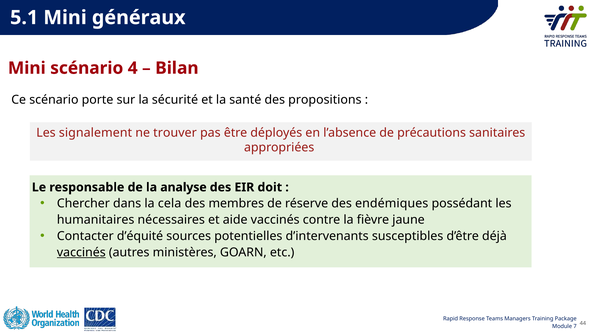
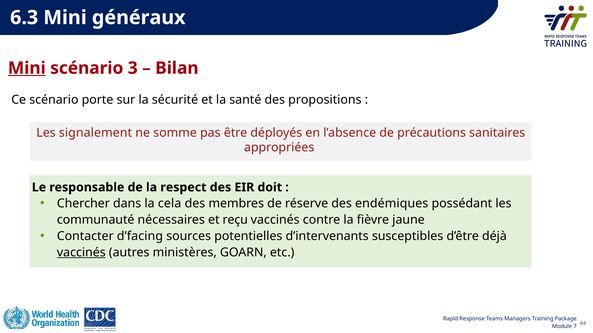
5.1: 5.1 -> 6.3 (24, 18)
Mini underline: none -> present (27, 68)
4: 4 -> 3 (133, 68)
trouver: trouver -> somme (175, 133)
analyse: analyse -> respect (183, 188)
humanitaires: humanitaires -> communauté (96, 220)
aide: aide -> reçu (235, 220)
d’équité: d’équité -> d’facing (140, 237)
